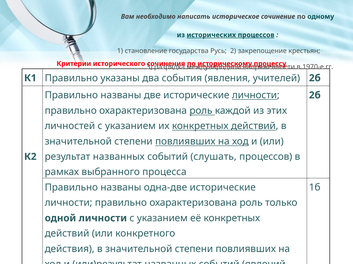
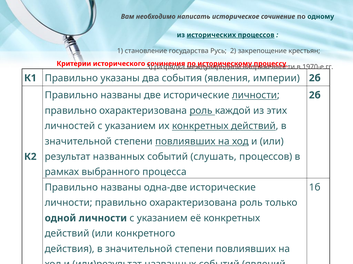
учителей: учителей -> империи (276, 78)
